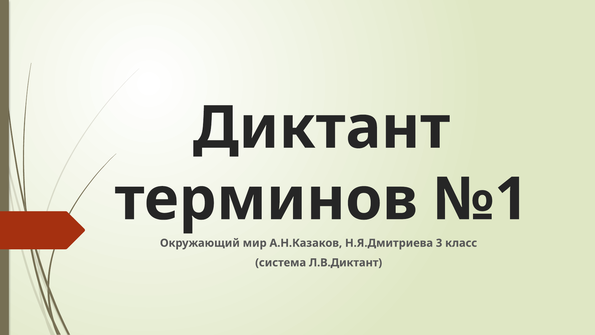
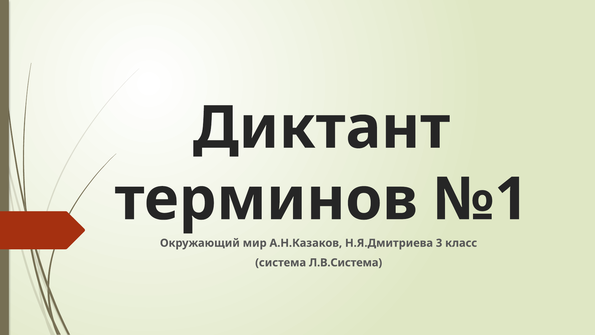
Л.В.Диктант: Л.В.Диктант -> Л.В.Система (346, 262)
